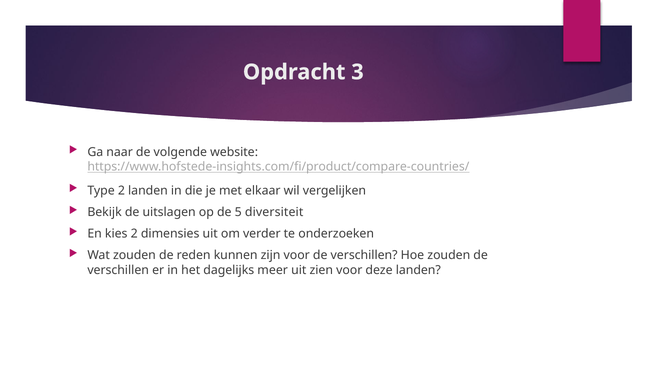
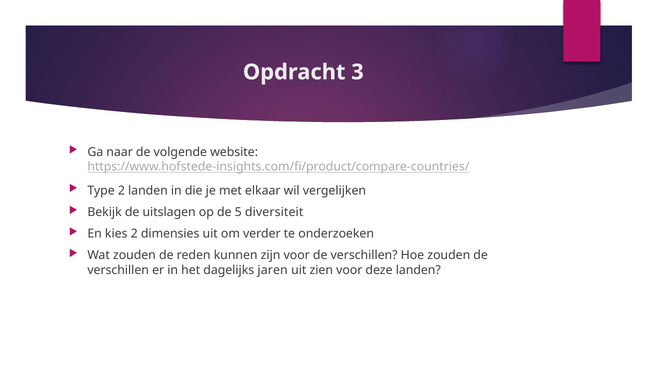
meer: meer -> jaren (273, 270)
